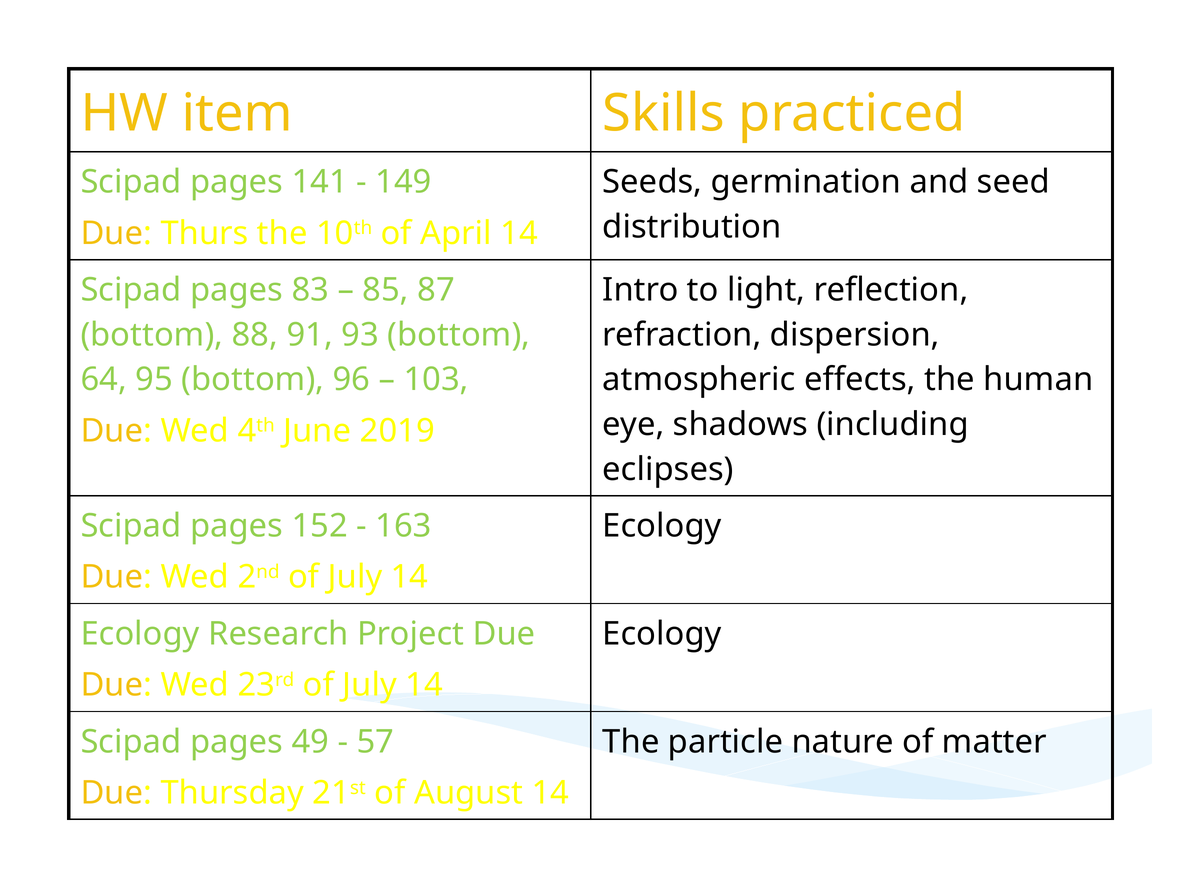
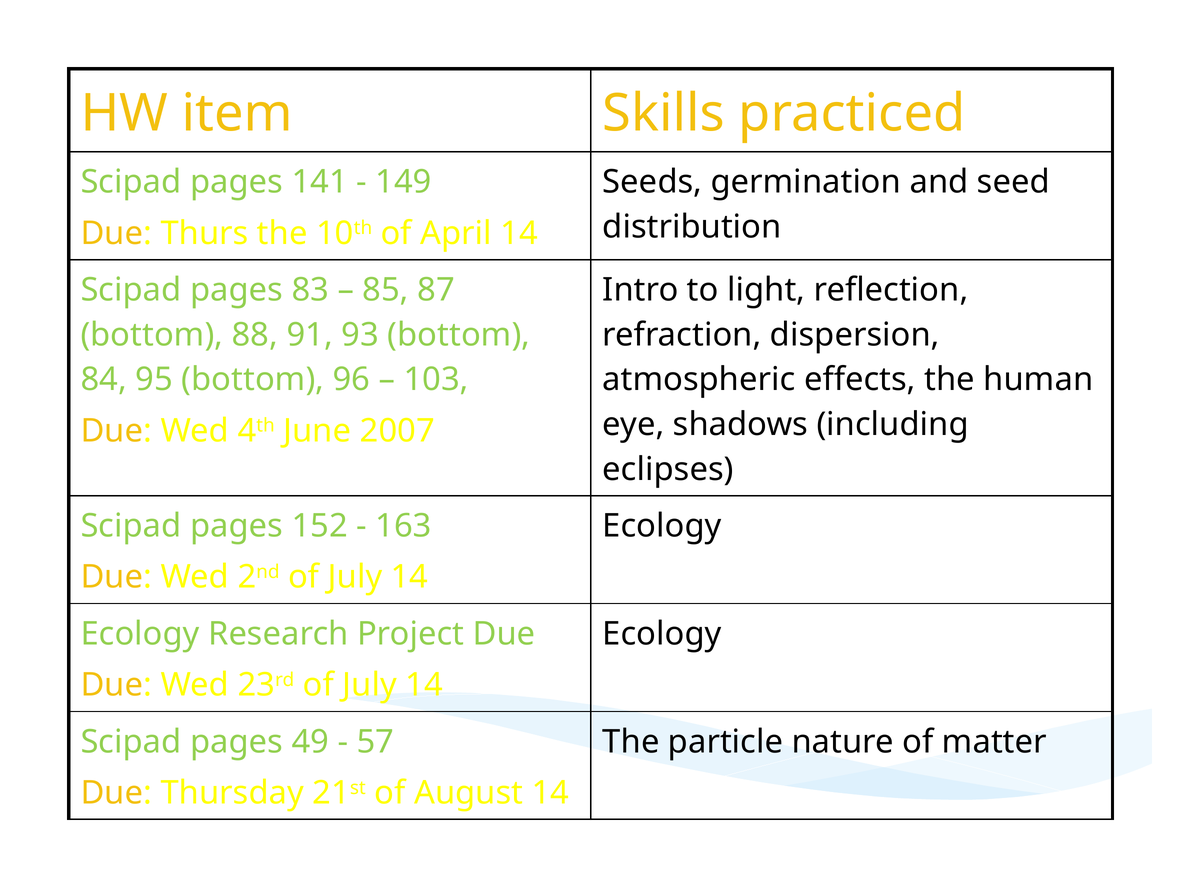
64: 64 -> 84 (104, 380)
2019: 2019 -> 2007 (397, 431)
